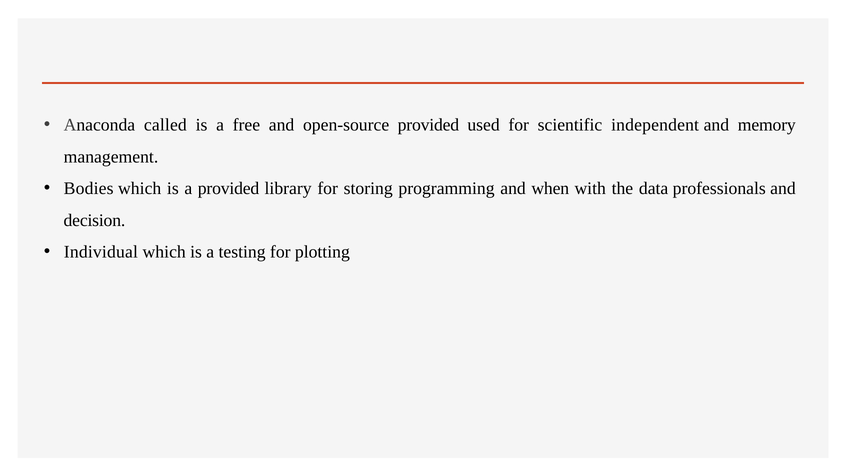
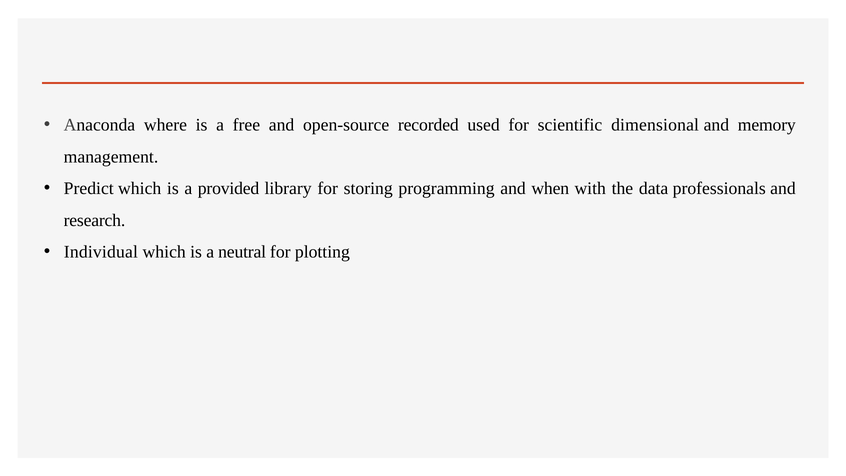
called: called -> where (165, 125)
open-source provided: provided -> recorded (428, 125)
independent: independent -> dimensional (655, 125)
Bodies: Bodies -> Predict (89, 188)
decision: decision -> research (94, 220)
testing: testing -> neutral (242, 252)
